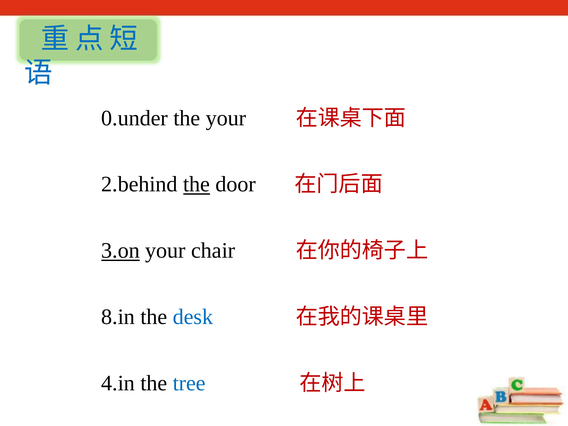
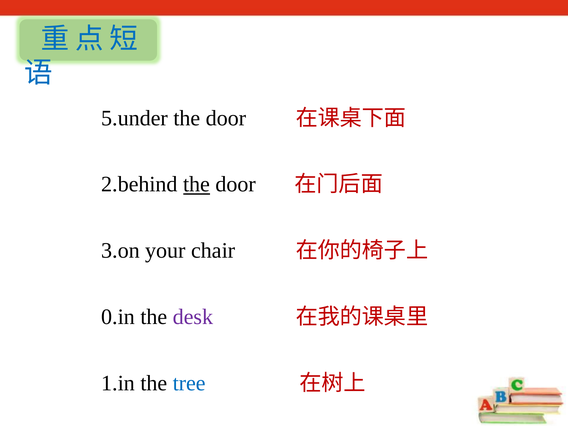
0.under: 0.under -> 5.under (135, 118)
your: your -> door (226, 118)
3.on underline: present -> none (121, 251)
8.in: 8.in -> 0.in (118, 317)
desk colour: blue -> purple (193, 317)
4.in: 4.in -> 1.in (118, 383)
